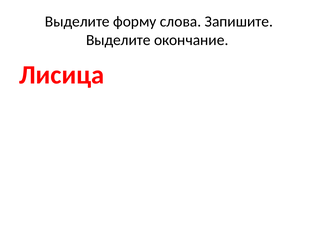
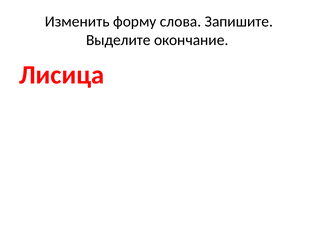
Выделите: Выделите -> Изменить (77, 21)
